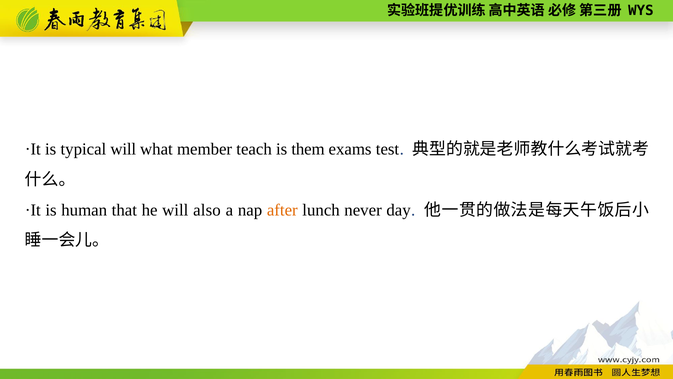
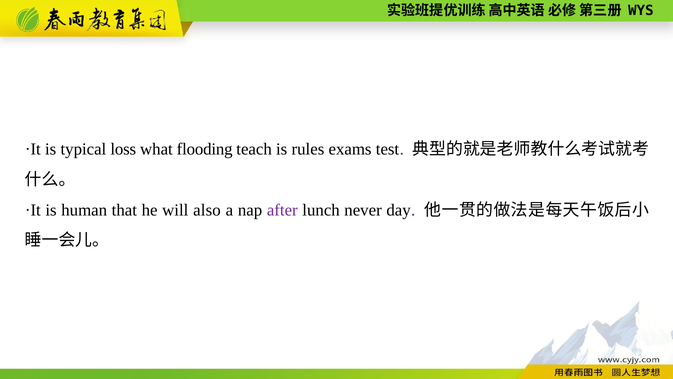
typical will: will -> loss (123, 149)
member: member -> flooding (205, 149)
them: them -> rules (308, 149)
after colour: orange -> purple (282, 210)
